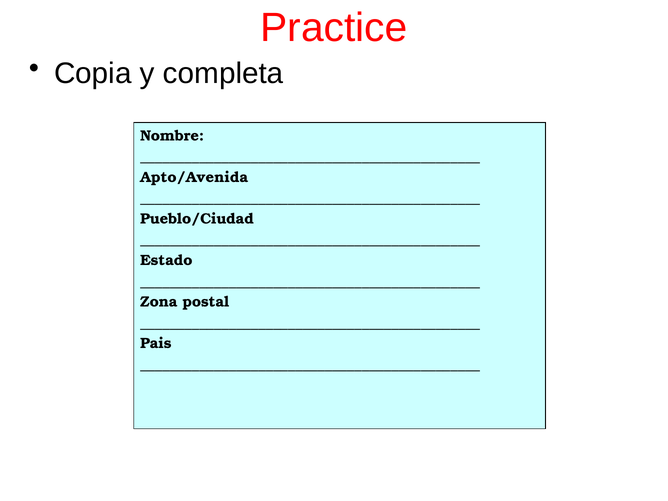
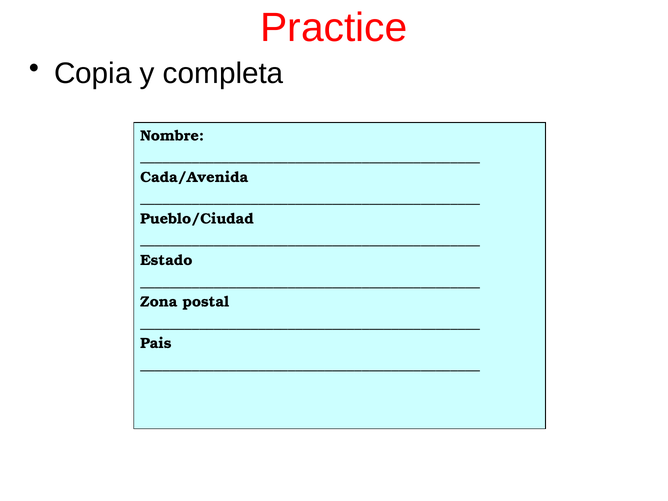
Apto/Avenida: Apto/Avenida -> Cada/Avenida (194, 177)
